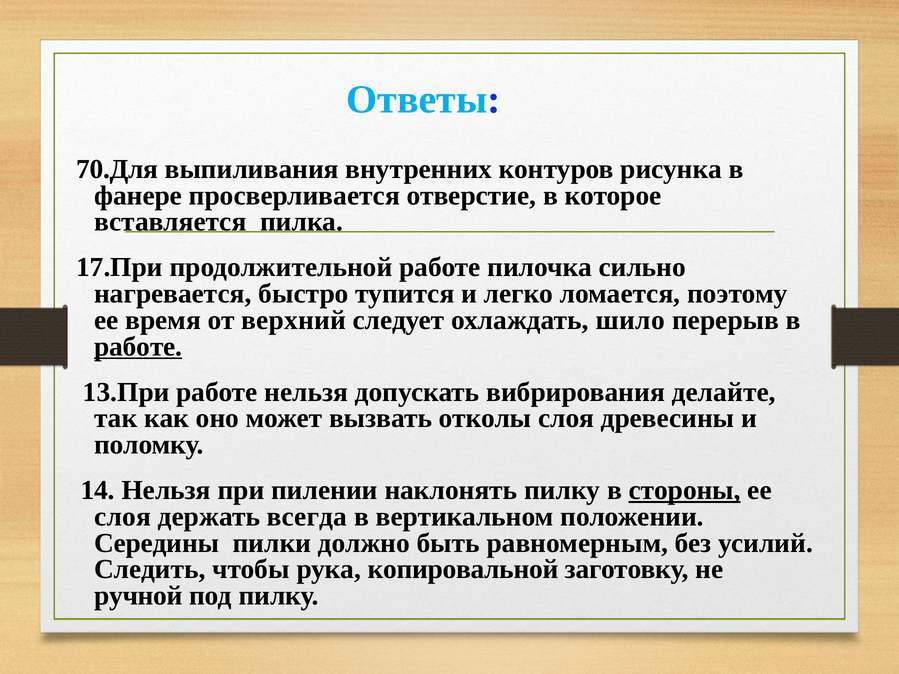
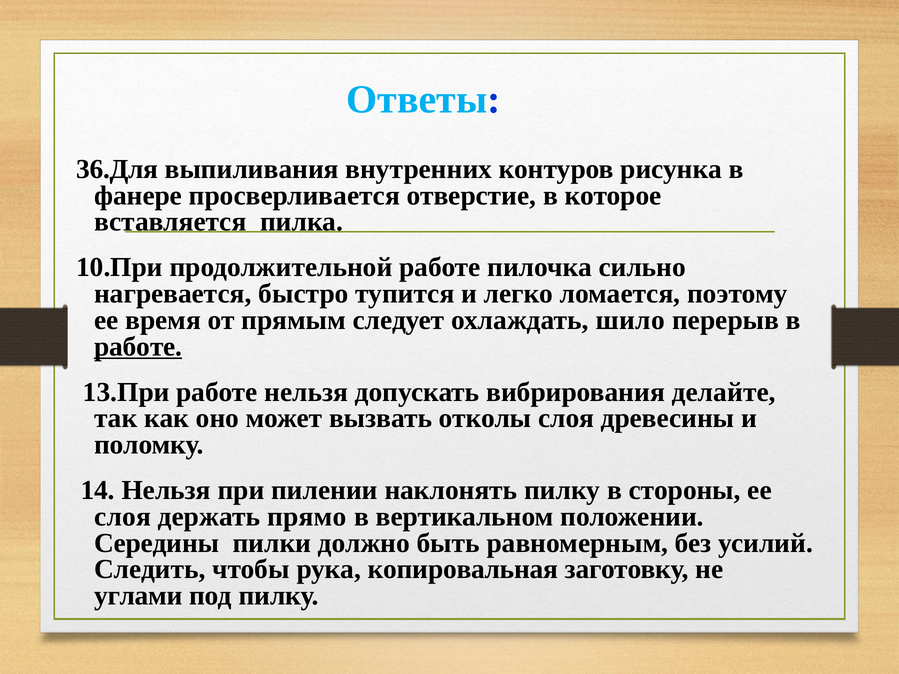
70.Для: 70.Для -> 36.Для (117, 169)
17.При: 17.При -> 10.При (119, 268)
верхний: верхний -> прямым (294, 320)
стороны underline: present -> none (685, 490)
всегда: всегда -> прямо (307, 517)
копировальной: копировальной -> копировальная (463, 570)
ручной: ручной -> углами (138, 596)
